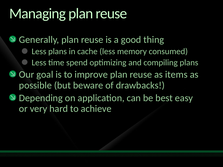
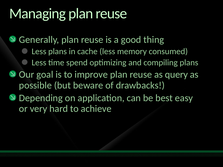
items: items -> query (176, 75)
